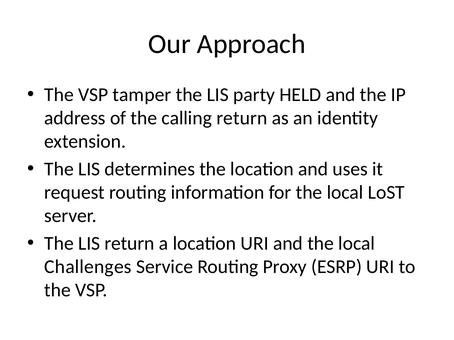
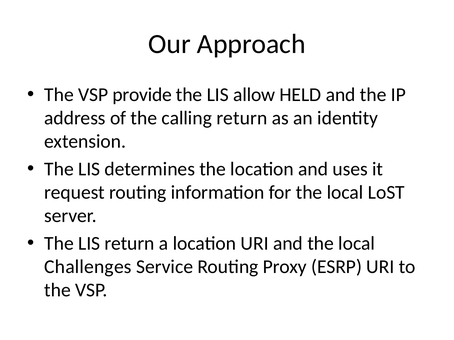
tamper: tamper -> provide (142, 95)
party: party -> allow (254, 95)
